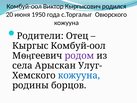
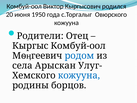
родом colour: purple -> blue (79, 56)
